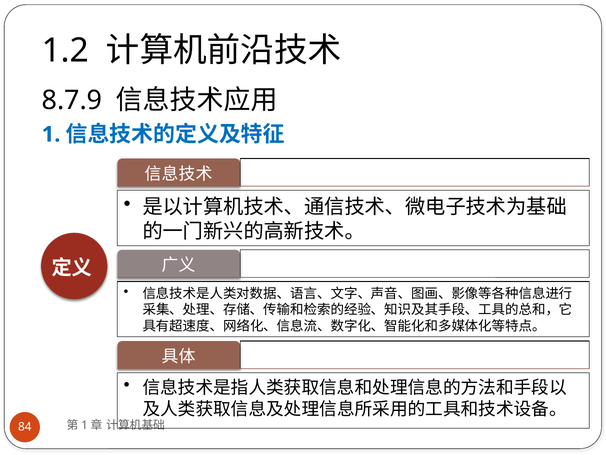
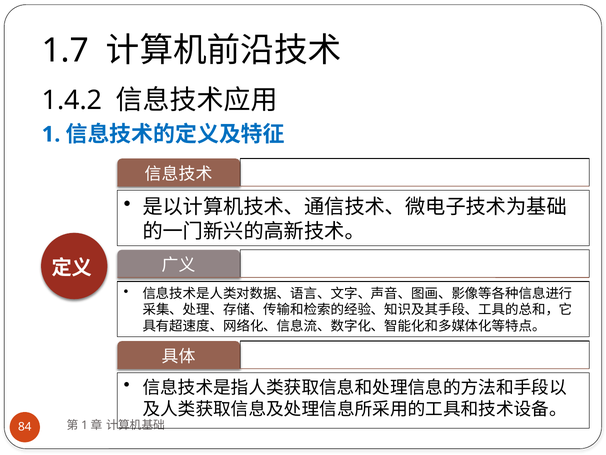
1.2: 1.2 -> 1.7 (65, 51)
8.7.9: 8.7.9 -> 1.4.2 (72, 100)
